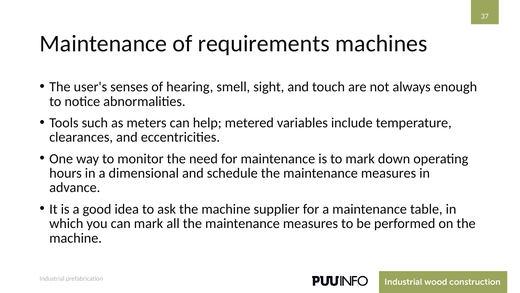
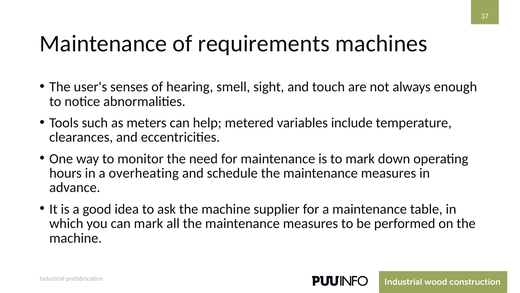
dimensional: dimensional -> overheating (144, 173)
